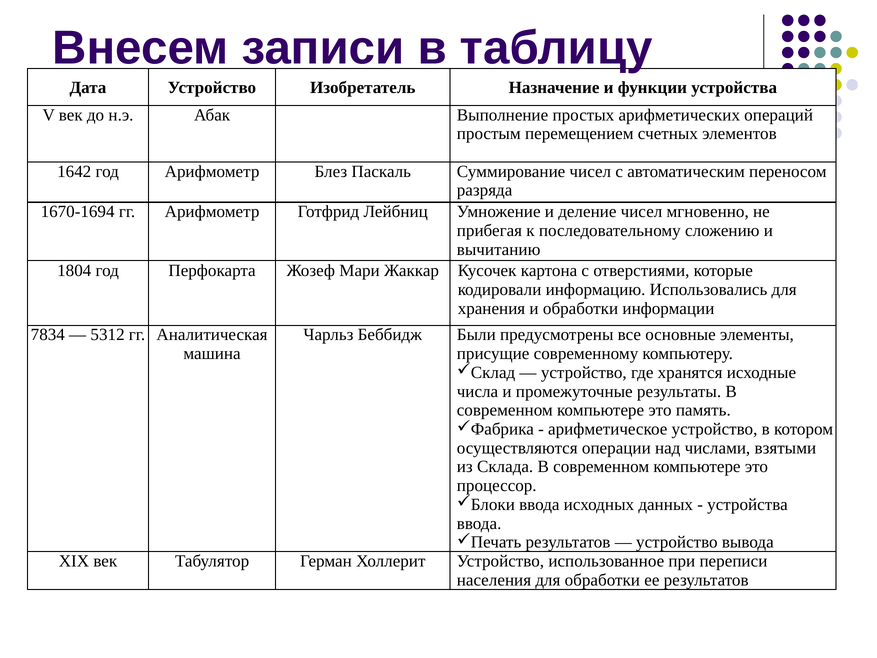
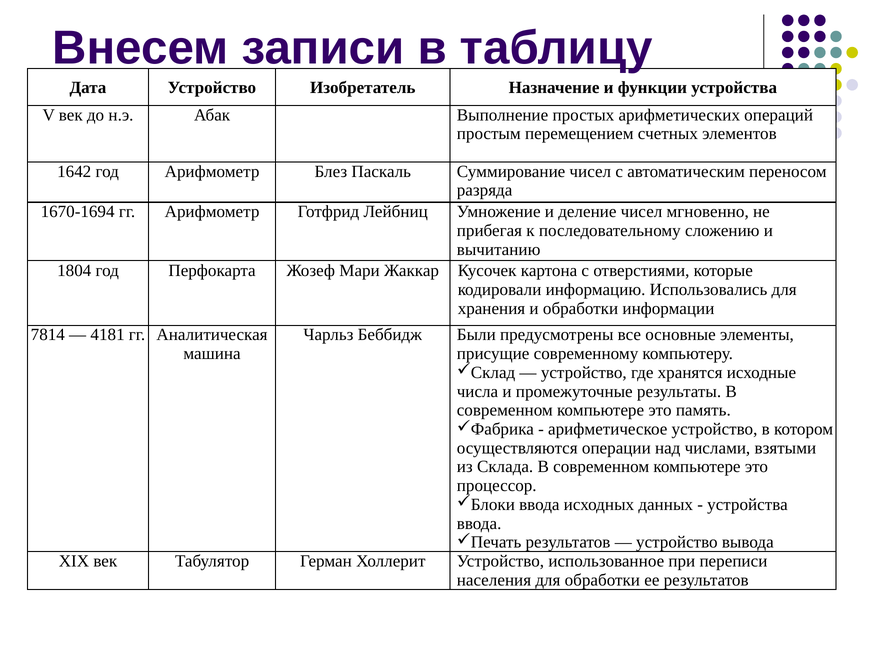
7834: 7834 -> 7814 (48, 335)
5312: 5312 -> 4181 (108, 335)
